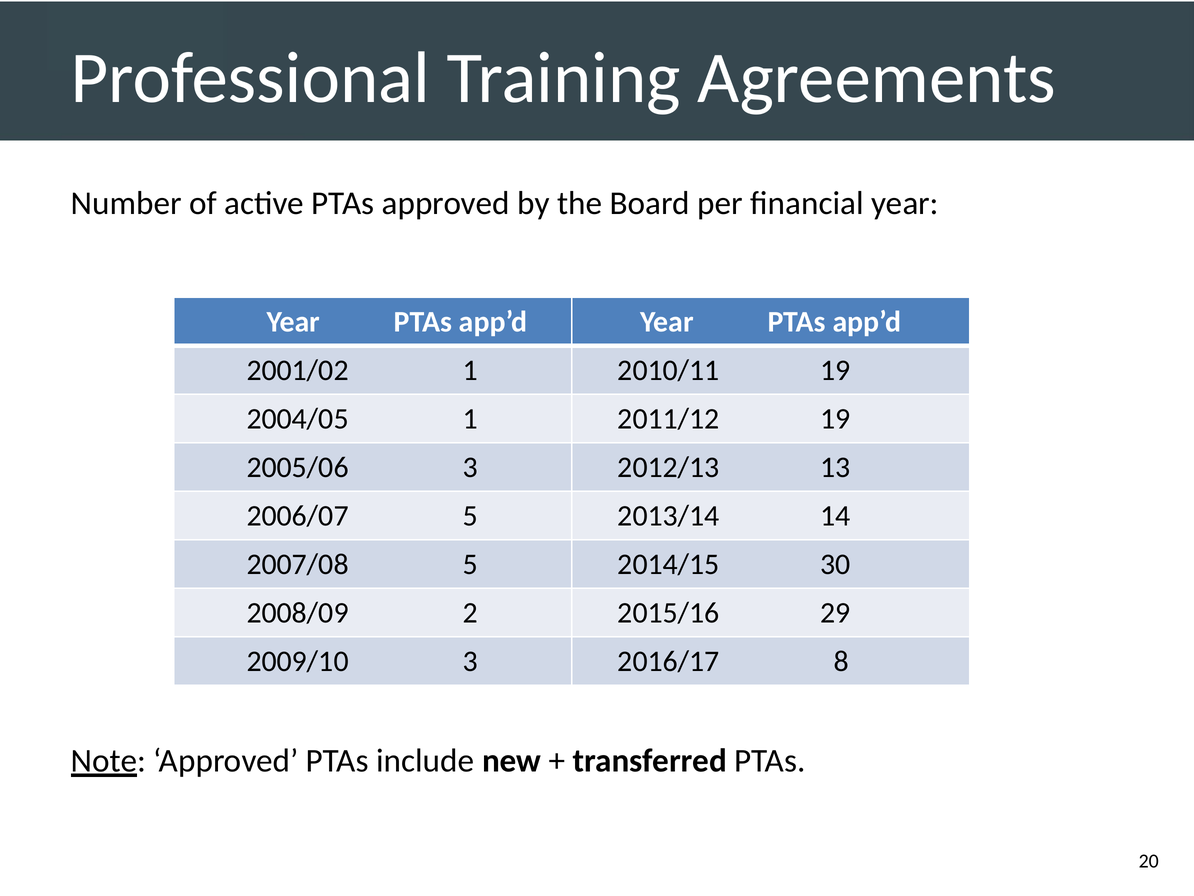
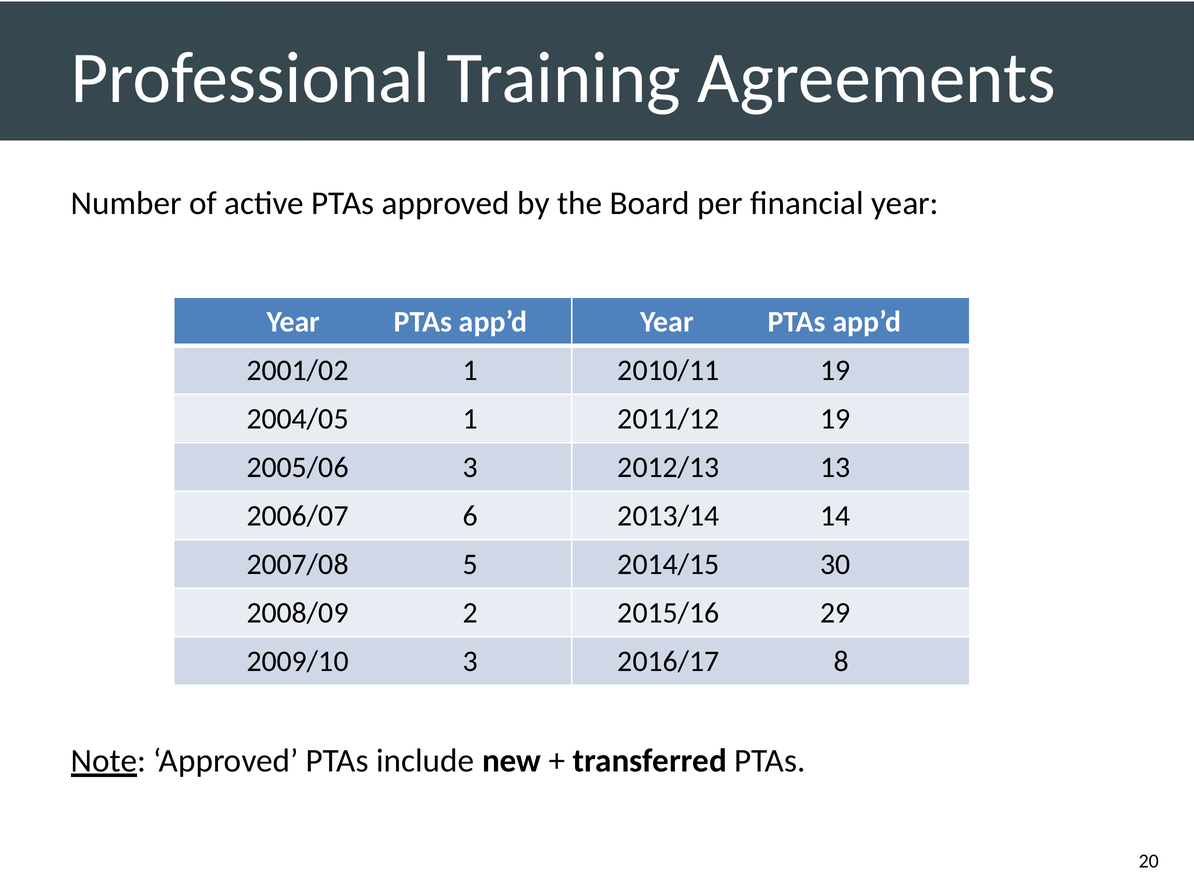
2006/07 5: 5 -> 6 (470, 516)
